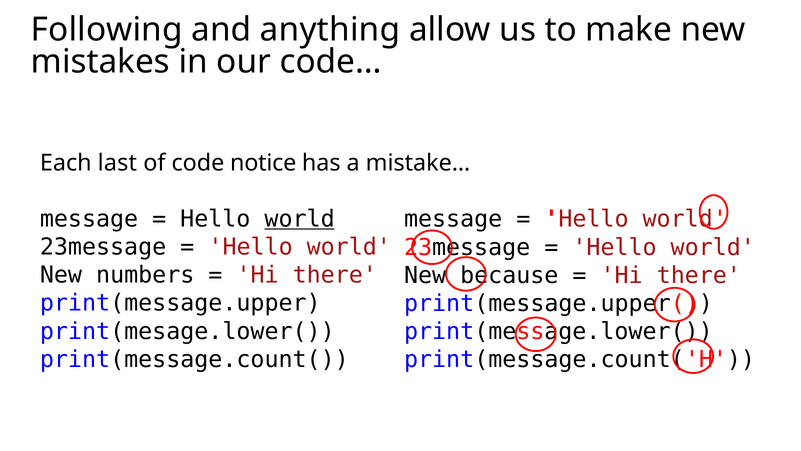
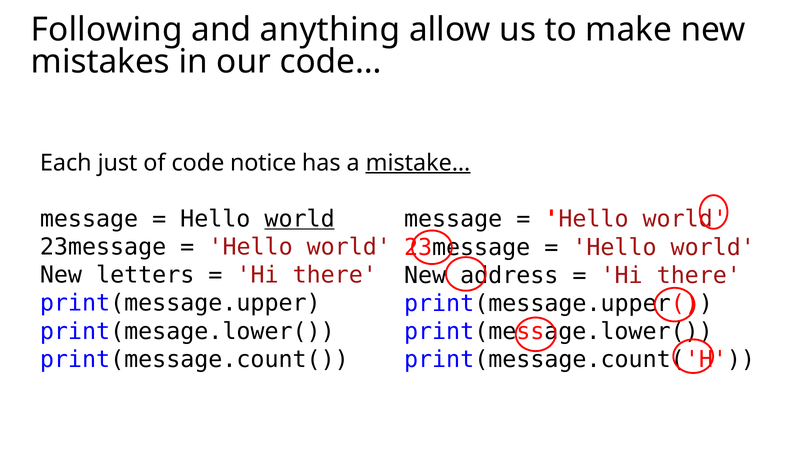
last: last -> just (118, 163)
mistake… underline: none -> present (418, 163)
numbers: numbers -> letters (145, 275)
because: because -> address (509, 275)
